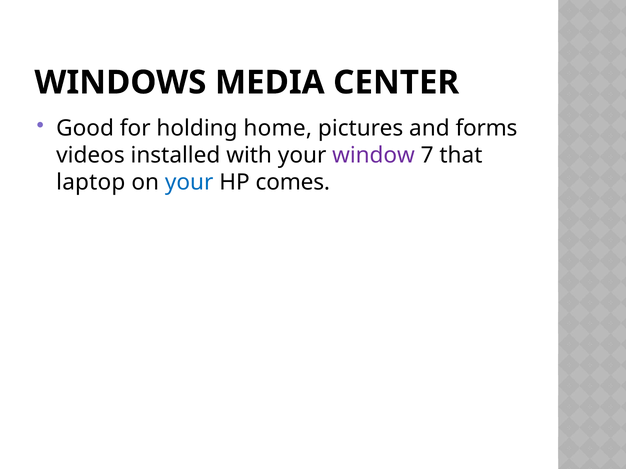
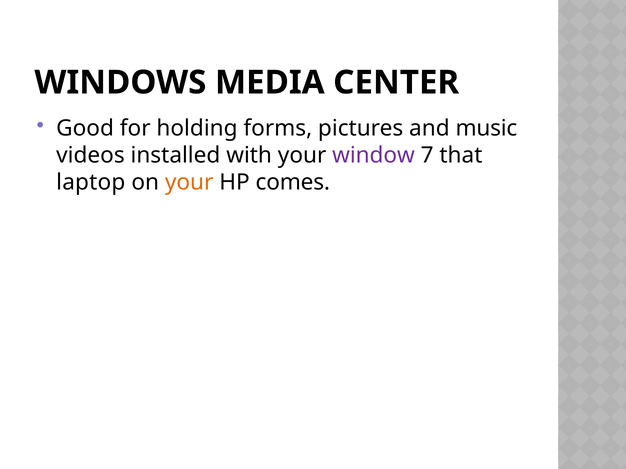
home: home -> forms (278, 128)
forms: forms -> music (486, 128)
your colour: blue -> orange (189, 183)
